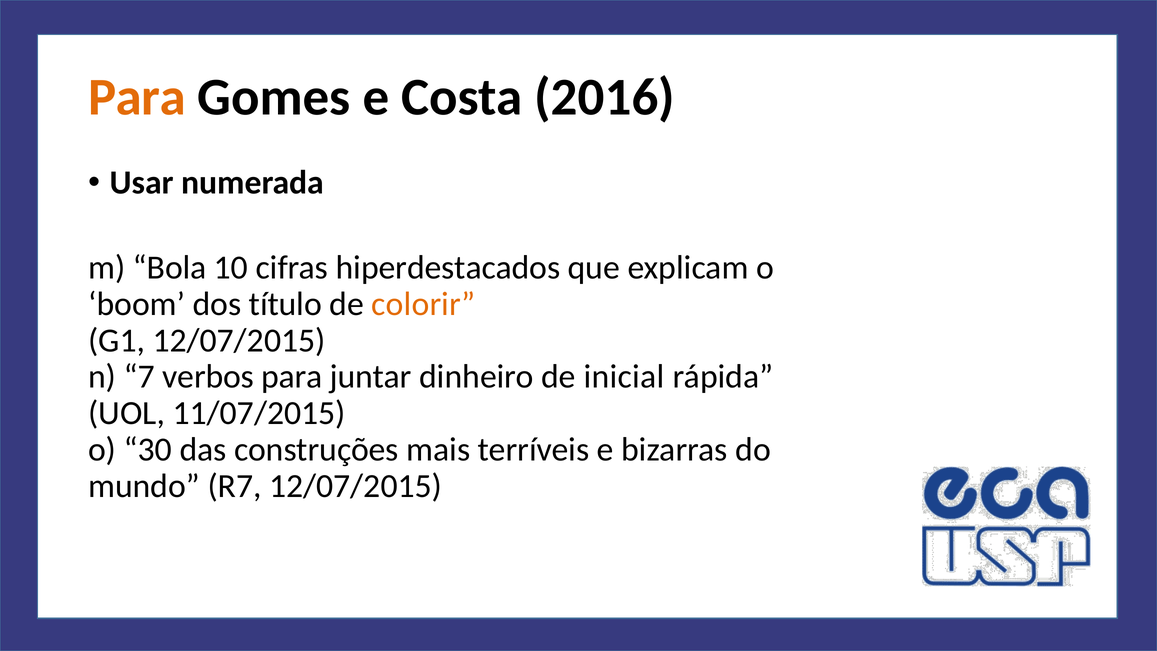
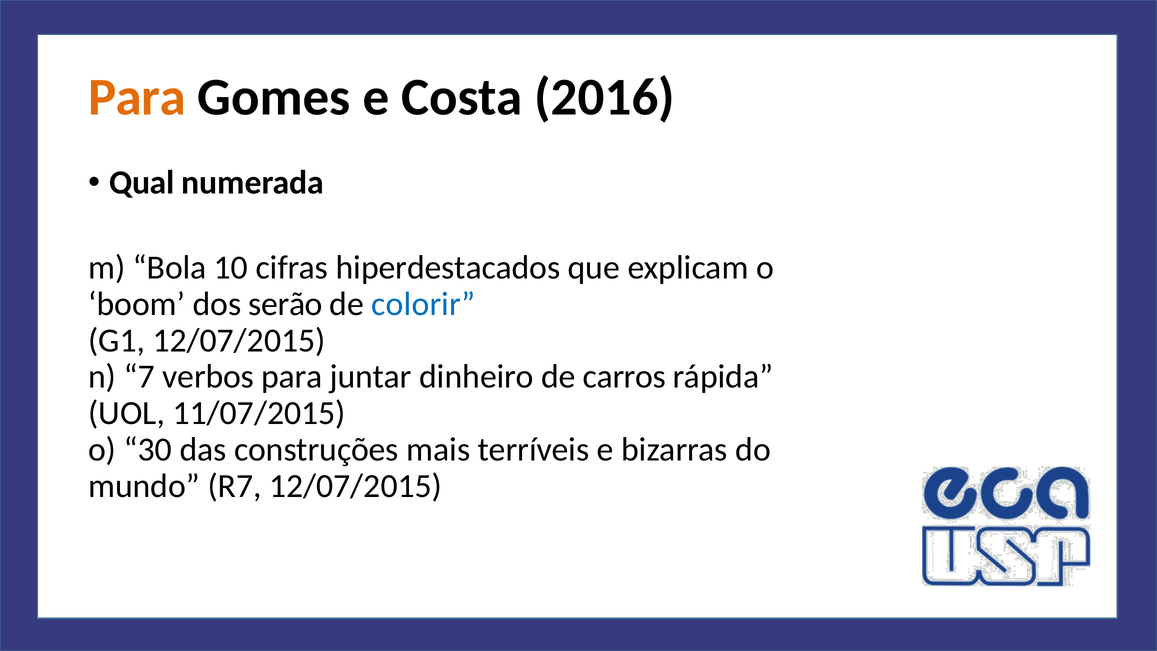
Usar: Usar -> Qual (142, 183)
título: título -> serão (286, 304)
colorir colour: orange -> blue (423, 304)
inicial: inicial -> carros (624, 377)
